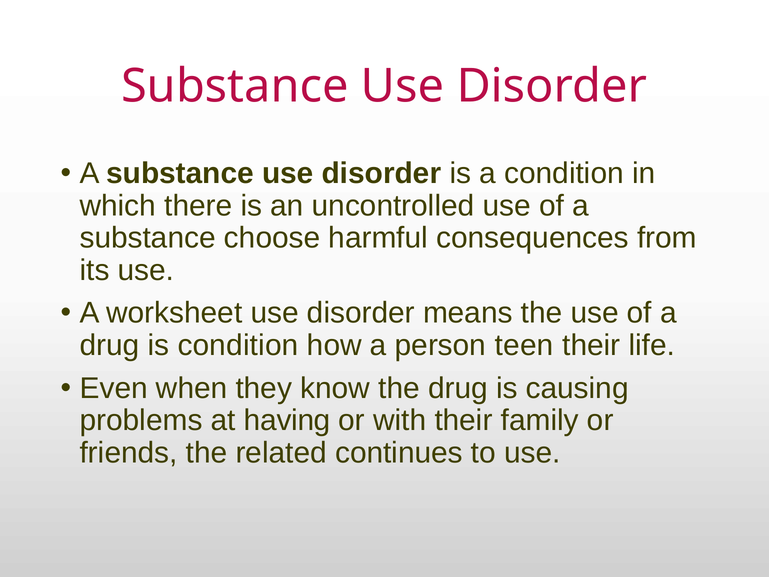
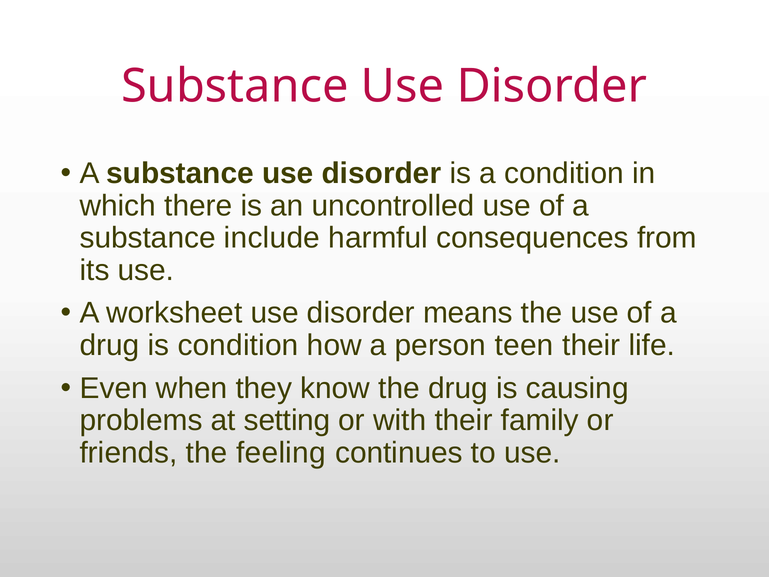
choose: choose -> include (272, 238)
having: having -> setting (287, 420)
related: related -> feeling (281, 453)
